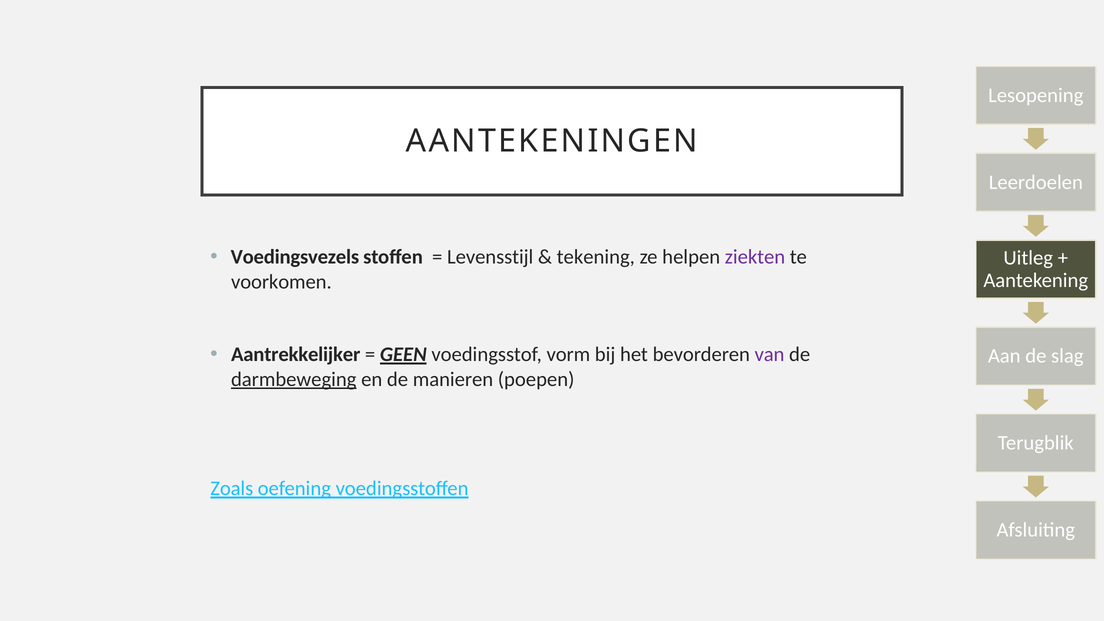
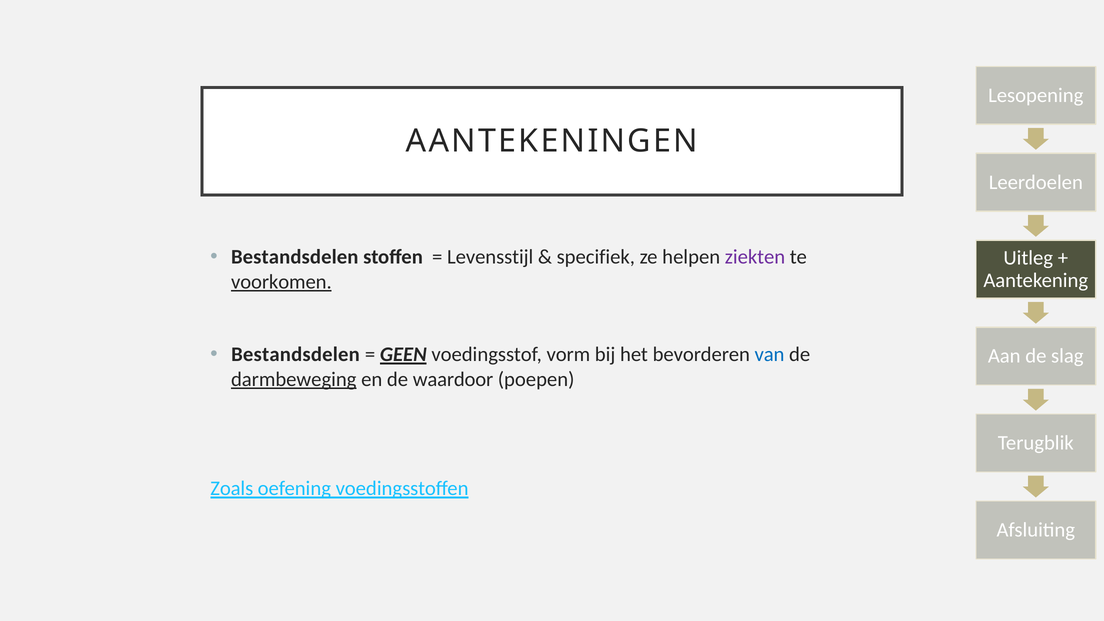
Voedingsvezels: Voedingsvezels -> Bestandsdelen (295, 257)
tekening: tekening -> specifiek (596, 257)
voorkomen underline: none -> present (281, 282)
Aantrekkelijker: Aantrekkelijker -> Bestandsdelen (295, 354)
van colour: purple -> blue (770, 354)
manieren: manieren -> waardoor (453, 379)
